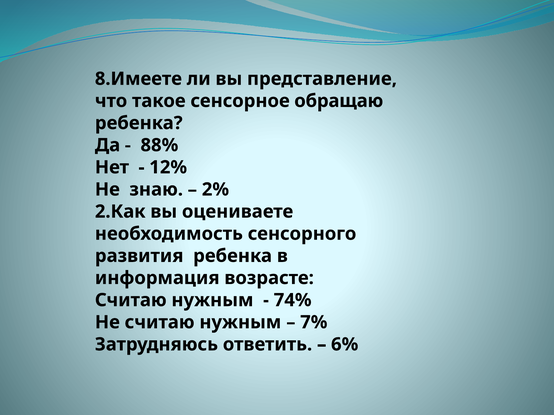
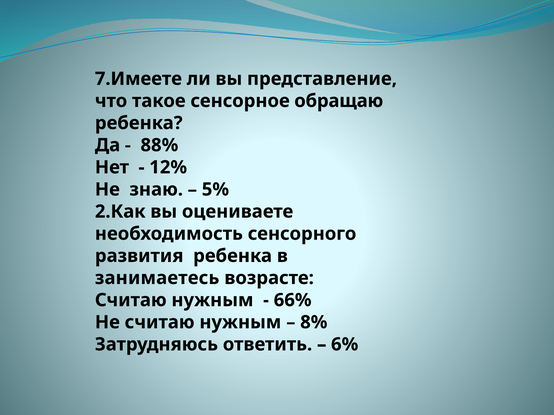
8.Имеете: 8.Имеете -> 7.Имеете (138, 79)
2%: 2% -> 5% (215, 190)
информация: информация -> занимаетесь (157, 278)
74%: 74% -> 66% (293, 300)
7%: 7% -> 8% (314, 323)
